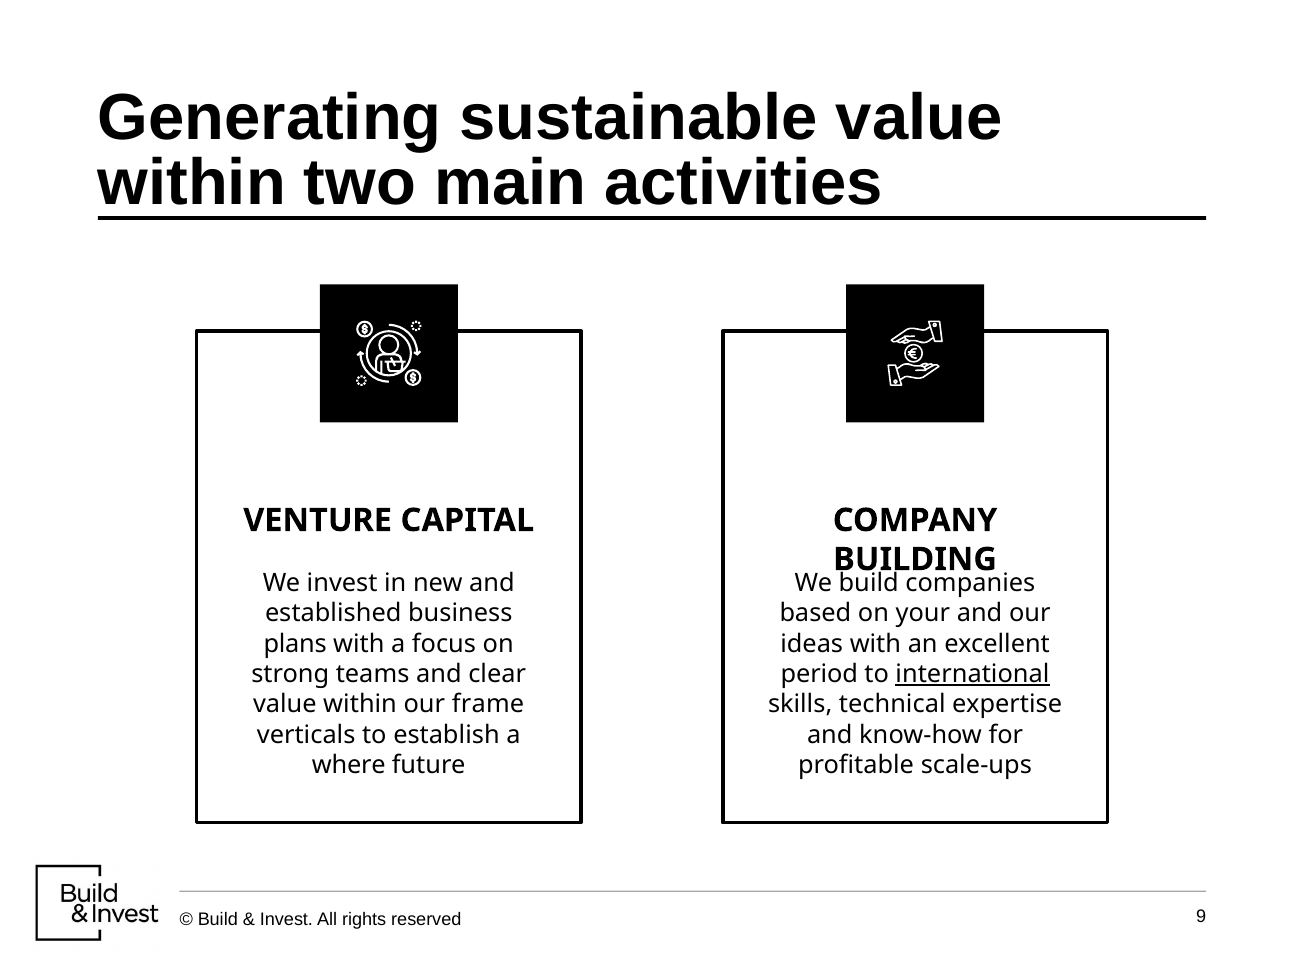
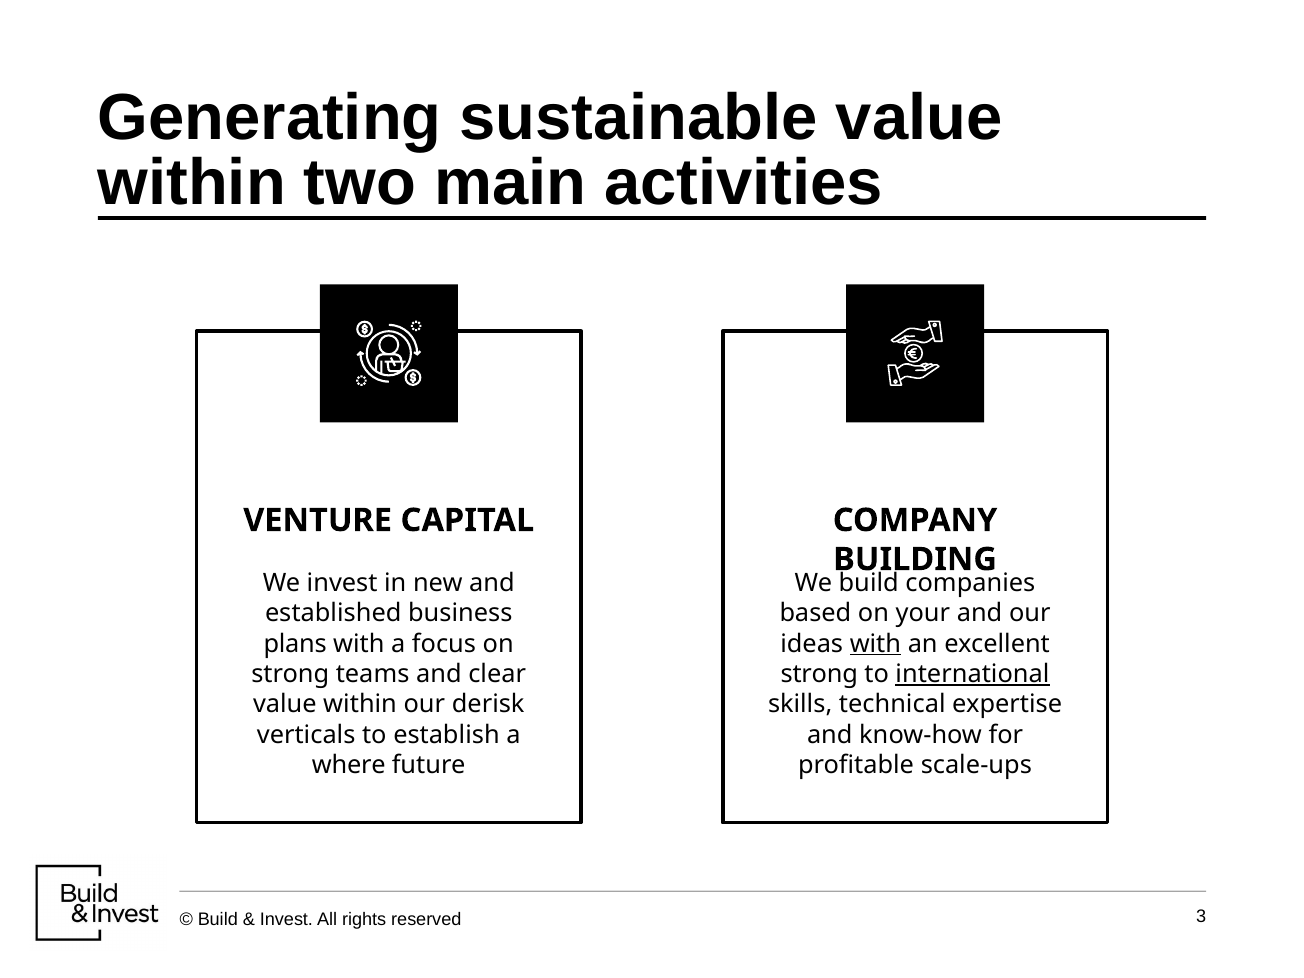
with underline: none -> present (875, 644)
period: period -> strong (819, 674)
frame: frame -> derisk (488, 705)
9: 9 -> 3 (1201, 917)
